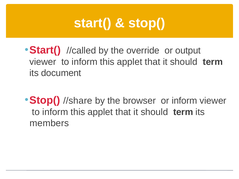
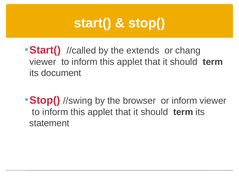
override: override -> extends (143, 51)
output: output -> chang (188, 51)
//share: //share -> //swing (78, 101)
members: members -> statement (49, 123)
